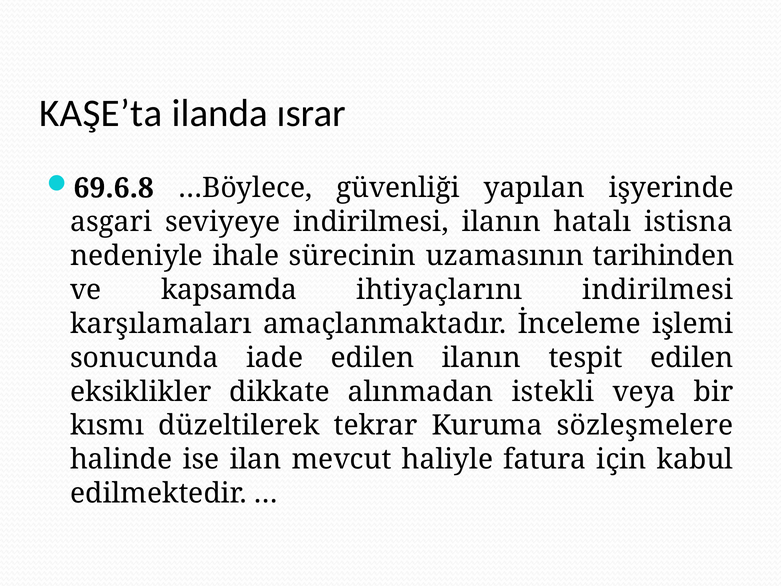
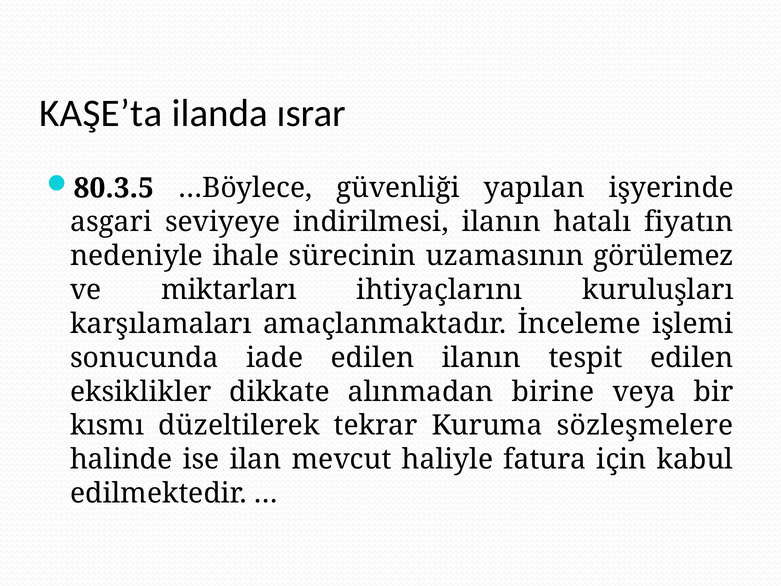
69.6.8: 69.6.8 -> 80.3.5 (114, 188)
istisna: istisna -> fiyatın (689, 222)
tarihinden: tarihinden -> görülemez (664, 256)
kapsamda: kapsamda -> miktarları (229, 290)
ihtiyaçlarını indirilmesi: indirilmesi -> kuruluşları (658, 290)
istekli: istekli -> birine (553, 392)
